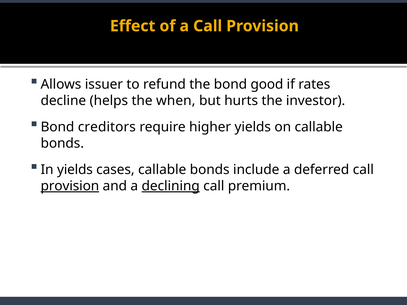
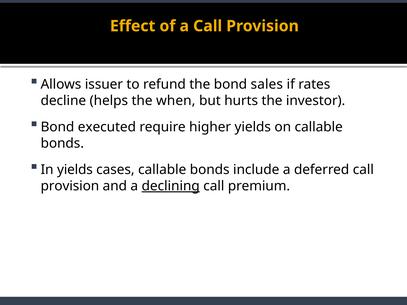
good: good -> sales (267, 84)
creditors: creditors -> executed (107, 127)
provision underline: present -> none (70, 186)
